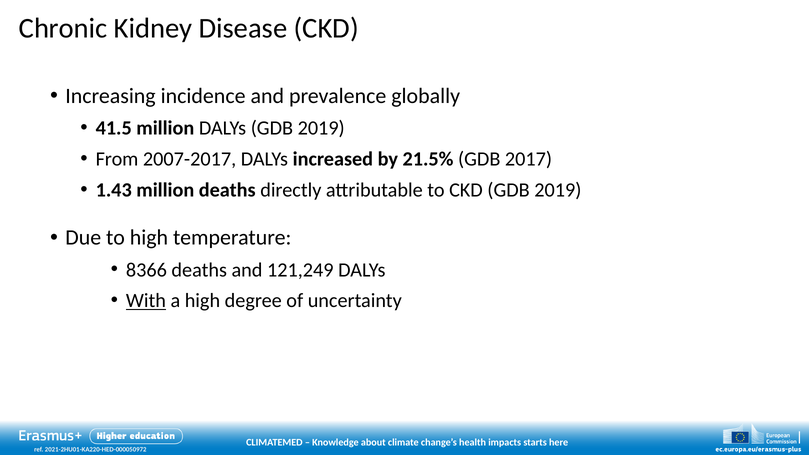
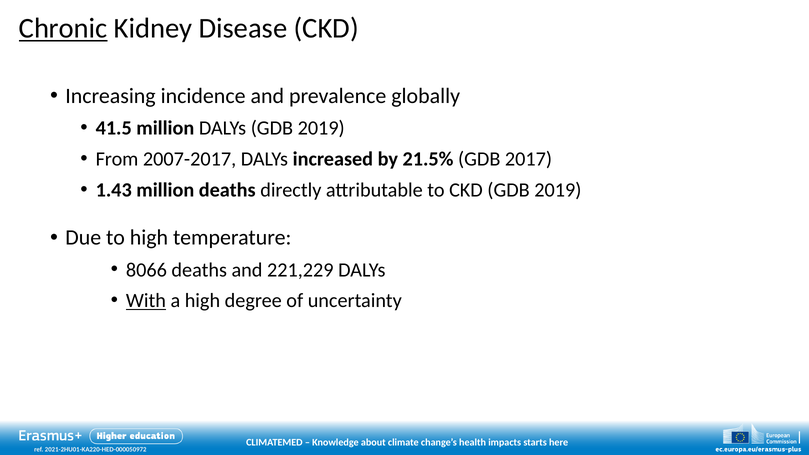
Chronic underline: none -> present (63, 28)
8366: 8366 -> 8066 (146, 270)
121,249: 121,249 -> 221,229 (300, 270)
